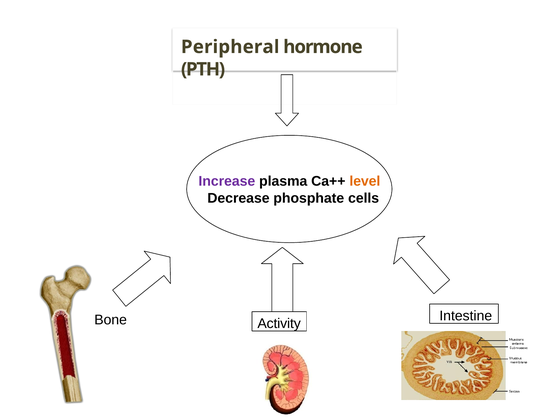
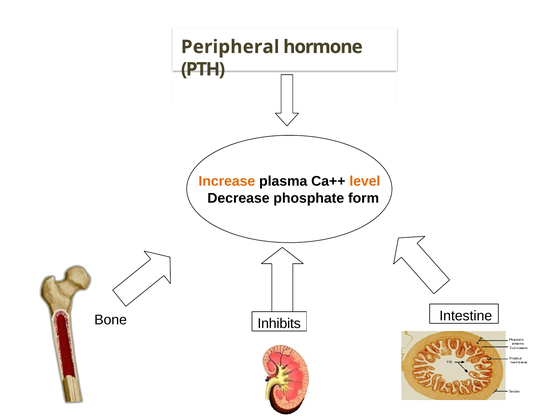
Increase colour: purple -> orange (227, 181)
cells: cells -> form (364, 198)
Activity: Activity -> Inhibits (279, 324)
